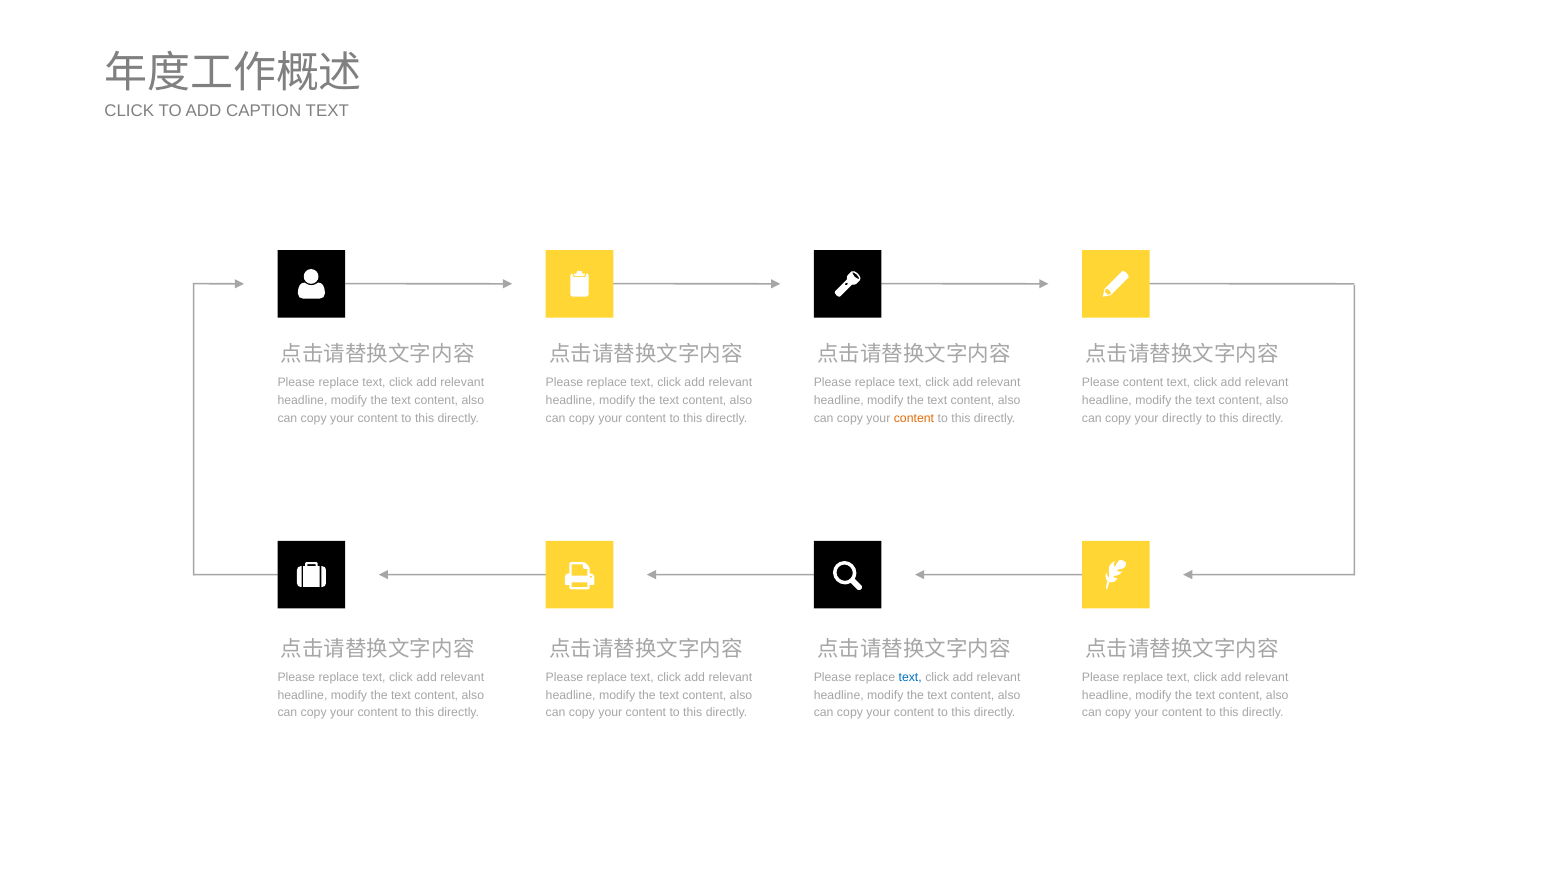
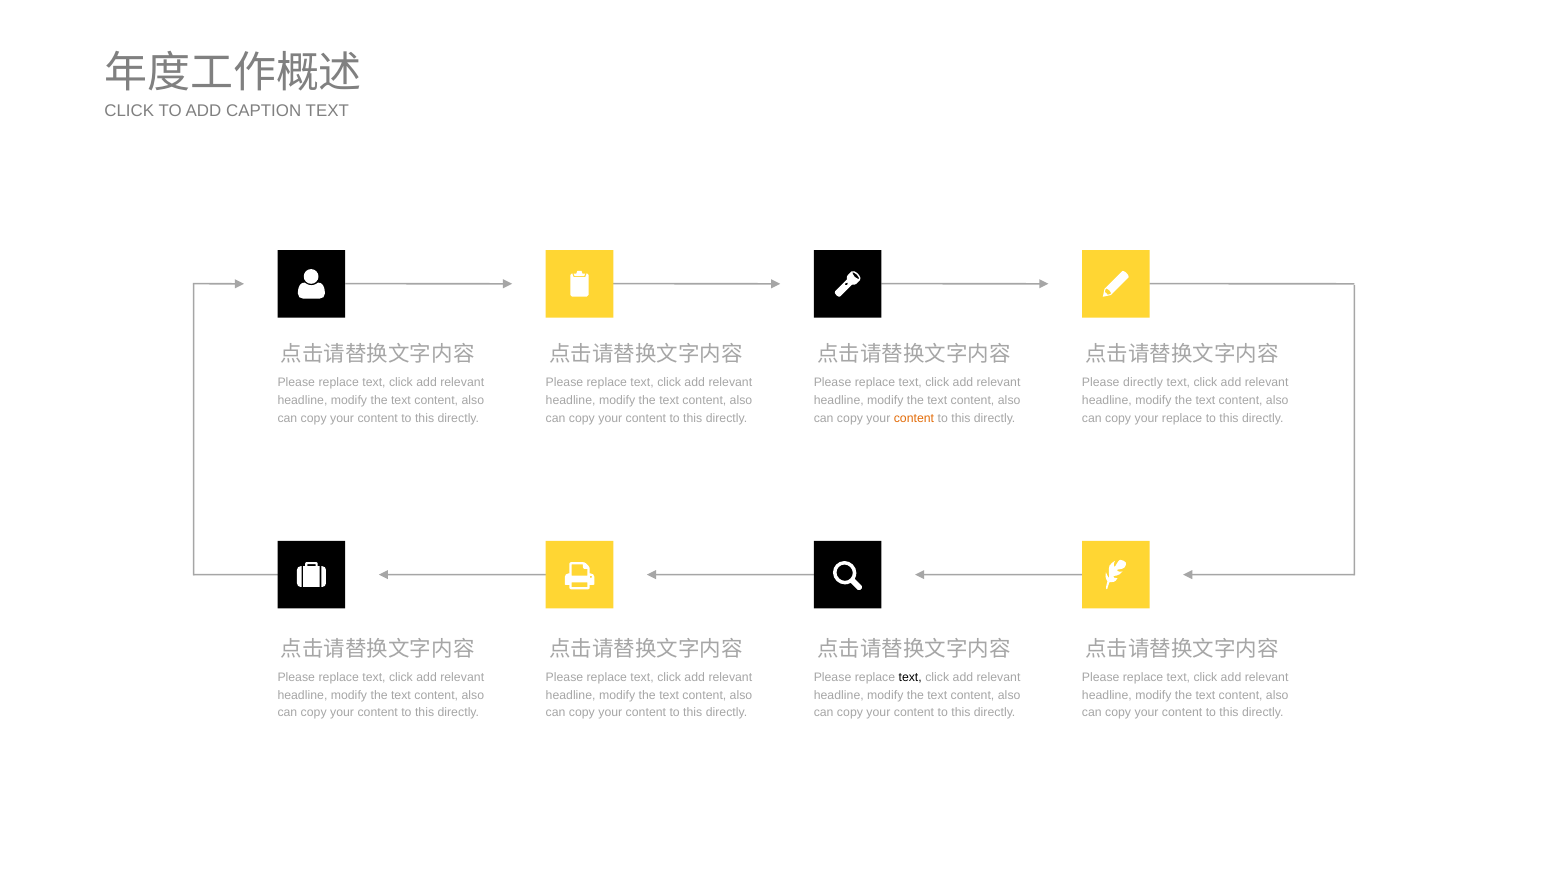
Please content: content -> directly (1143, 383)
your directly: directly -> replace (1182, 418)
text colour: blue -> black (910, 677)
